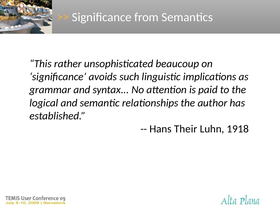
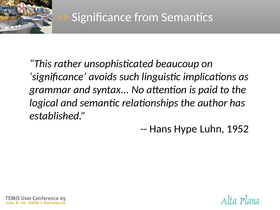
Their: Their -> Hype (186, 129)
1918: 1918 -> 1952 (238, 129)
